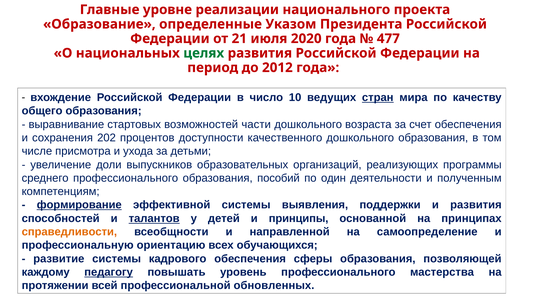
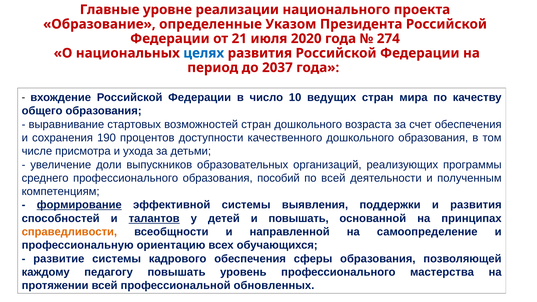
477: 477 -> 274 (388, 39)
целях colour: green -> blue (204, 53)
2012: 2012 -> 2037 (277, 68)
стран underline: present -> none (378, 98)
возможностей части: части -> стран (256, 124)
202: 202 -> 190 (107, 138)
по один: один -> всей (333, 178)
и принципы: принципы -> повышать (299, 218)
педагогу underline: present -> none (109, 272)
